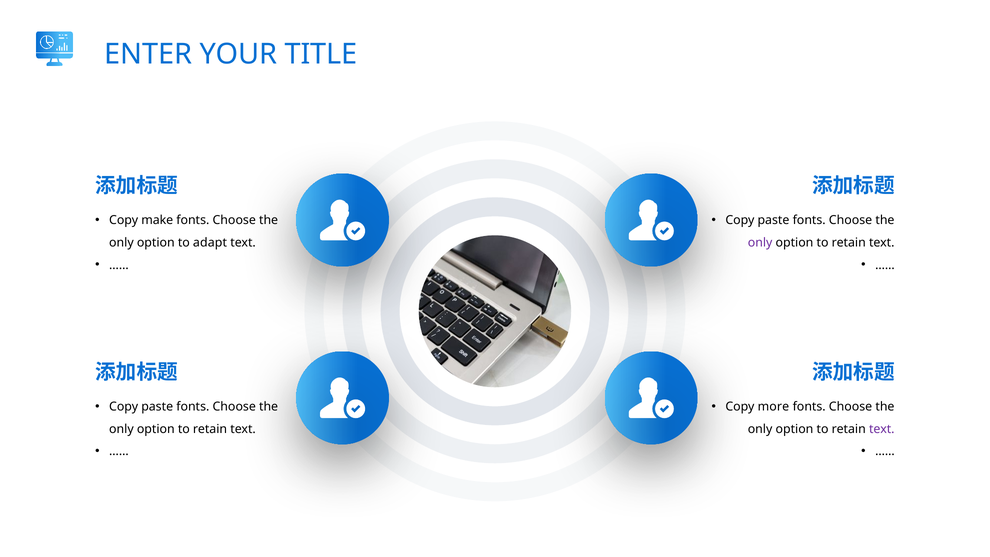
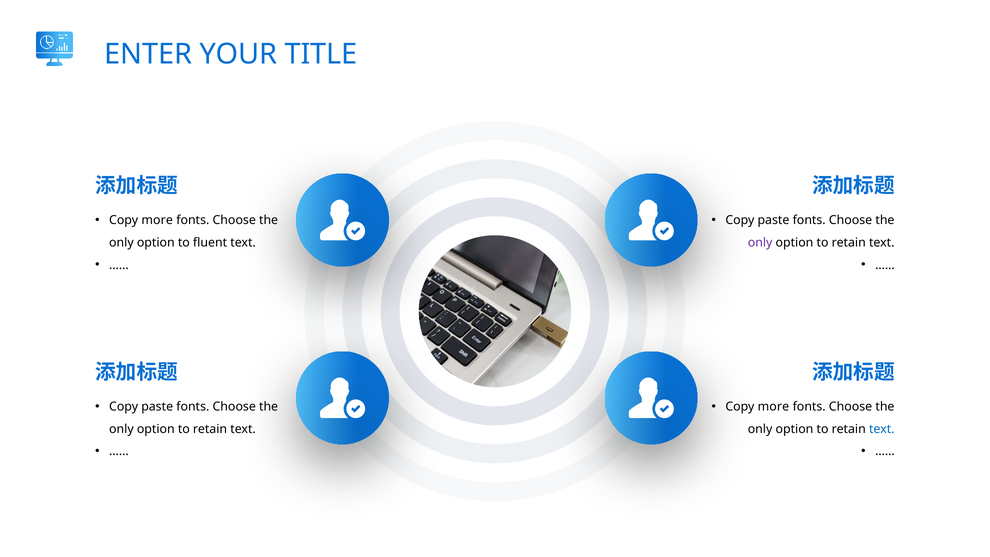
make: make -> more (157, 220)
adapt: adapt -> fluent (210, 243)
text colour: purple -> blue (882, 429)
